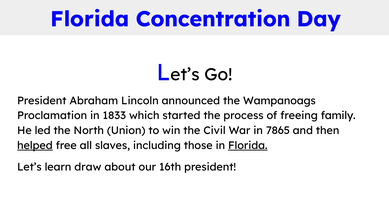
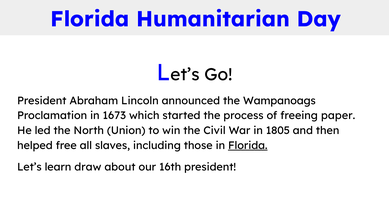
Concentration: Concentration -> Humanitarian (213, 19)
1833: 1833 -> 1673 (114, 116)
family: family -> paper (338, 116)
7865: 7865 -> 1805 (278, 130)
helped underline: present -> none (35, 145)
